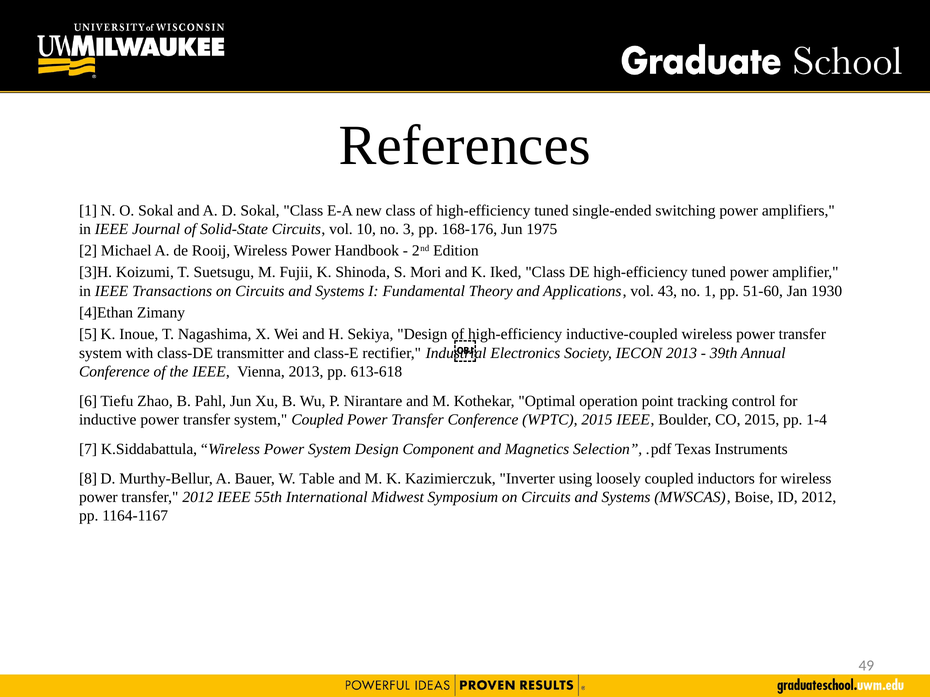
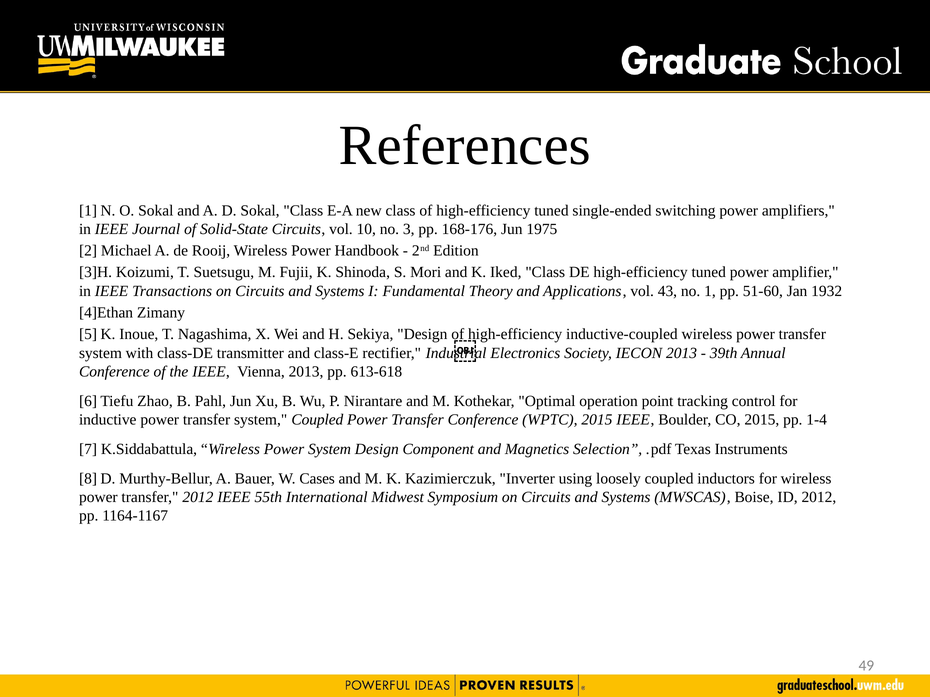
1930: 1930 -> 1932 (827, 291)
Table: Table -> Cases (317, 479)
